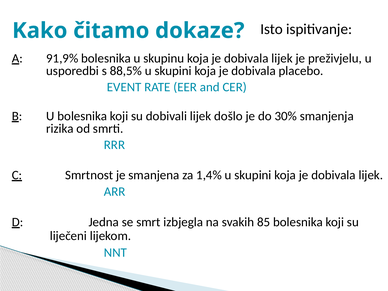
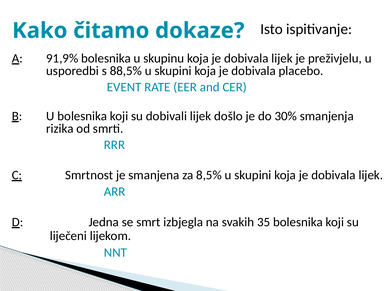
1,4%: 1,4% -> 8,5% (209, 175)
85: 85 -> 35 (264, 222)
